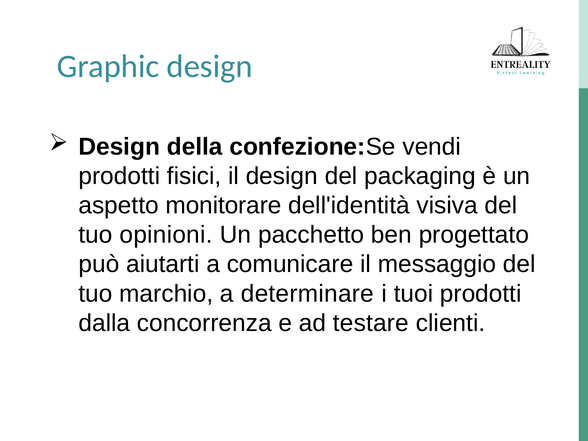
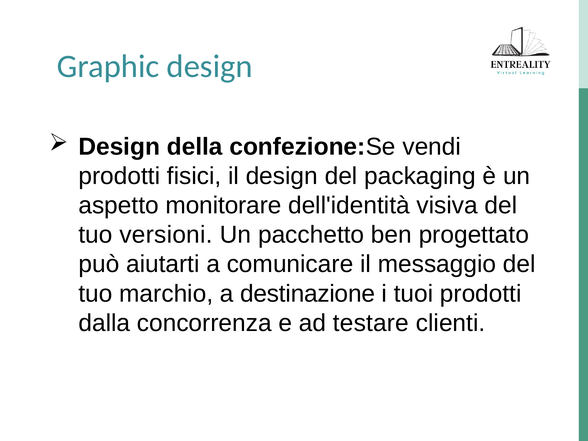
opinioni: opinioni -> versioni (166, 235)
determinare: determinare -> destinazione (308, 294)
